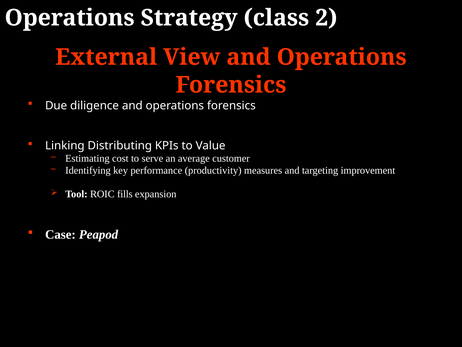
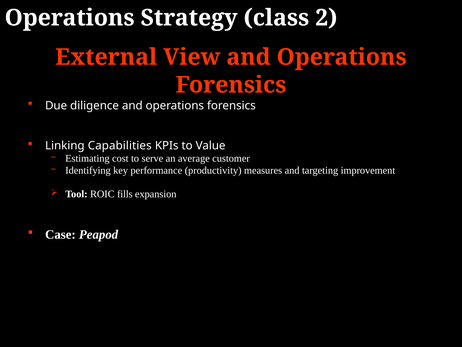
Distributing: Distributing -> Capabilities (120, 146)
